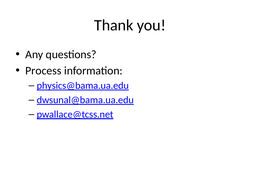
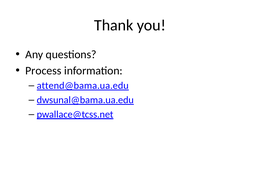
physics@bama.ua.edu: physics@bama.ua.edu -> attend@bama.ua.edu (83, 86)
